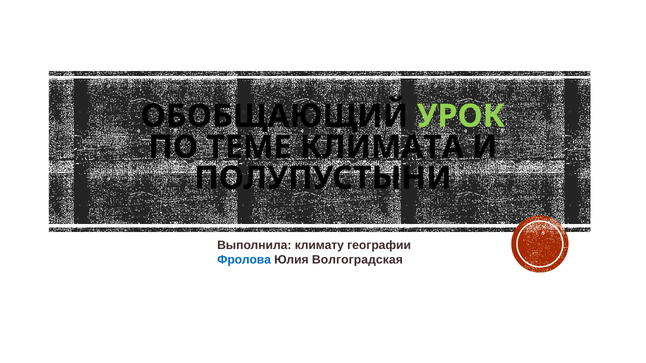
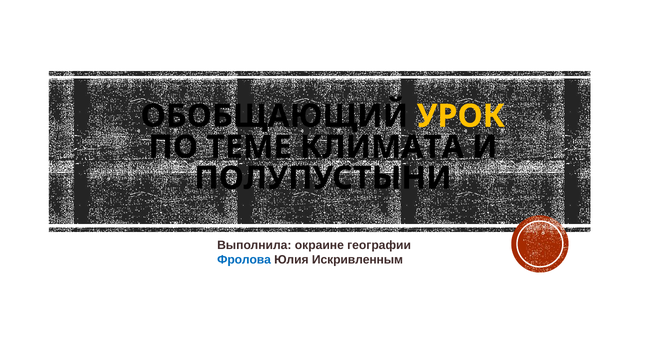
УРОК colour: light green -> yellow (461, 116)
климату: климату -> окраине (319, 246)
Волгоградская: Волгоградская -> Искривленным (358, 260)
